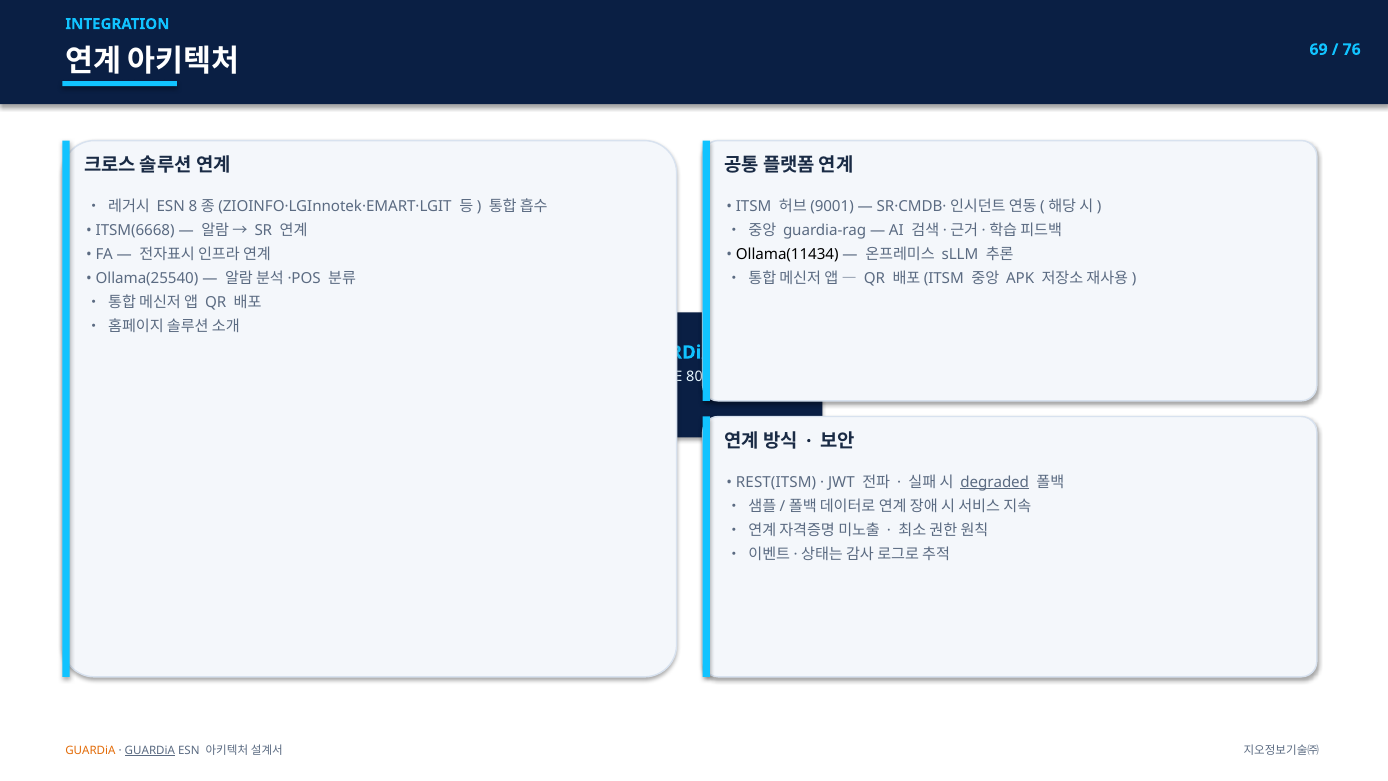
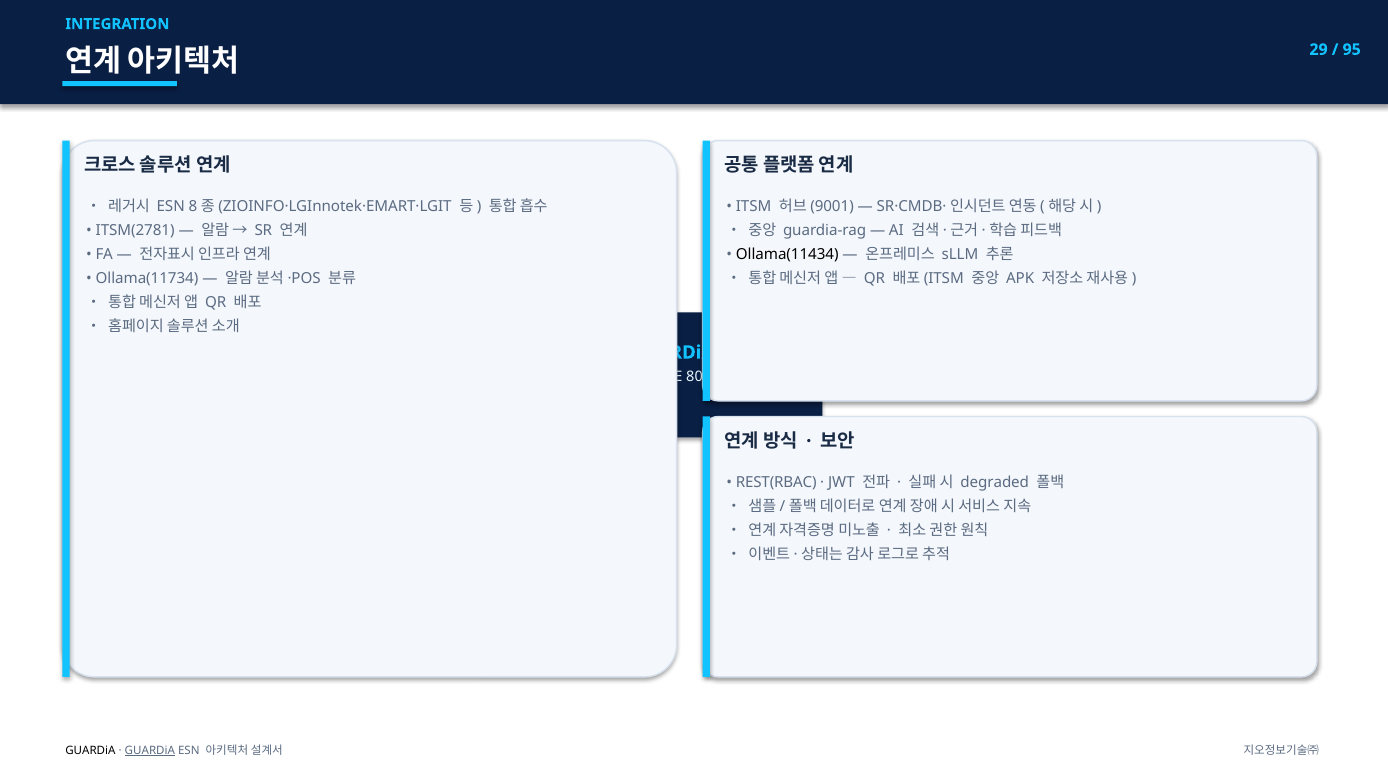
69: 69 -> 29 (1319, 50)
76: 76 -> 95 (1352, 50)
ITSM(6668: ITSM(6668 -> ITSM(2781 (135, 230)
Ollama(25540: Ollama(25540 -> Ollama(11734 (147, 278)
REST(ITSM: REST(ITSM -> REST(RBAC (776, 482)
degraded underline: present -> none (995, 482)
GUARDiA colour: orange -> black (90, 750)
